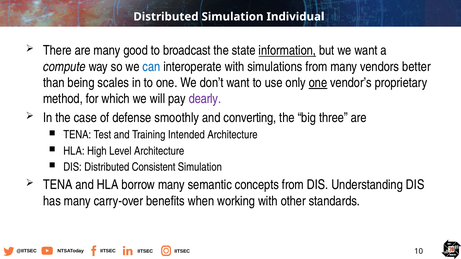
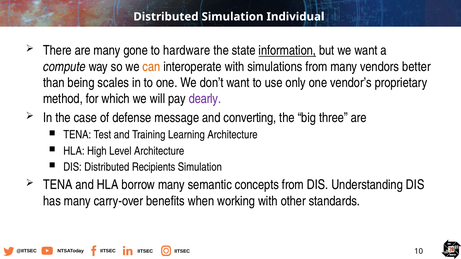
good: good -> gone (136, 51)
broadcast: broadcast -> hardware (187, 51)
can colour: blue -> orange (151, 67)
one underline: present -> none (318, 83)
smoothly: smoothly -> message (177, 118)
Intended: Intended -> Learning (186, 135)
Consistent: Consistent -> Recipients (154, 167)
